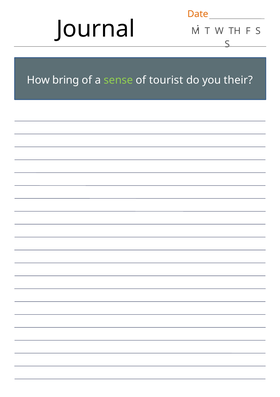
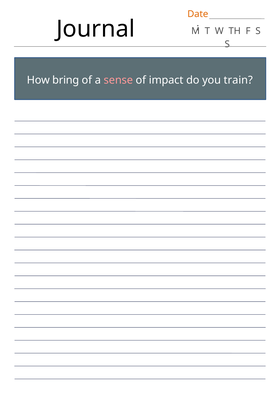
sense colour: light green -> pink (118, 80)
tourist: tourist -> impact (166, 80)
their: their -> train (238, 80)
